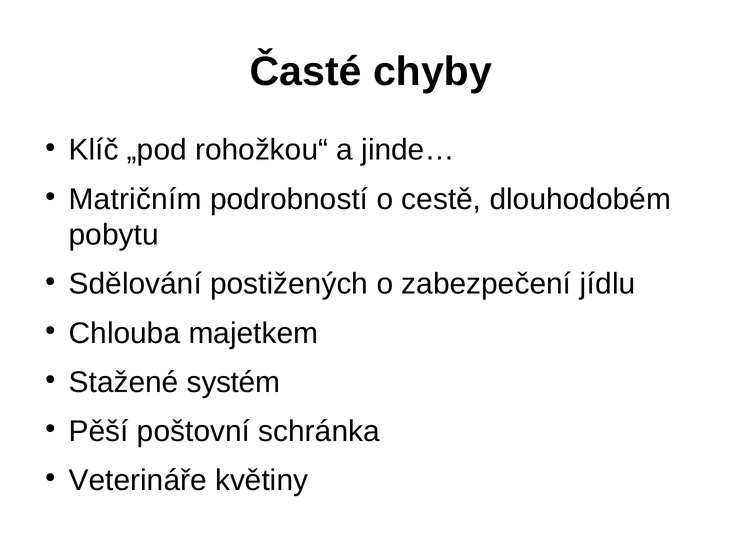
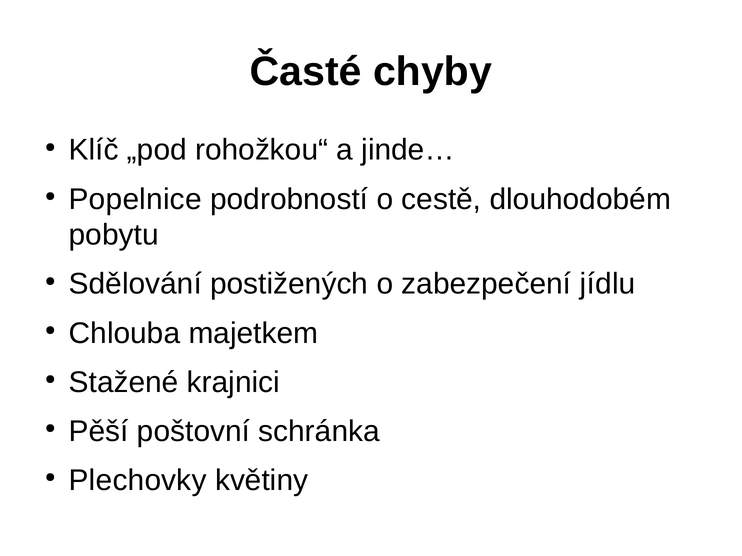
Matričním: Matričním -> Popelnice (135, 199)
systém: systém -> krajnici (233, 383)
Veterináře: Veterináře -> Plechovky (138, 481)
